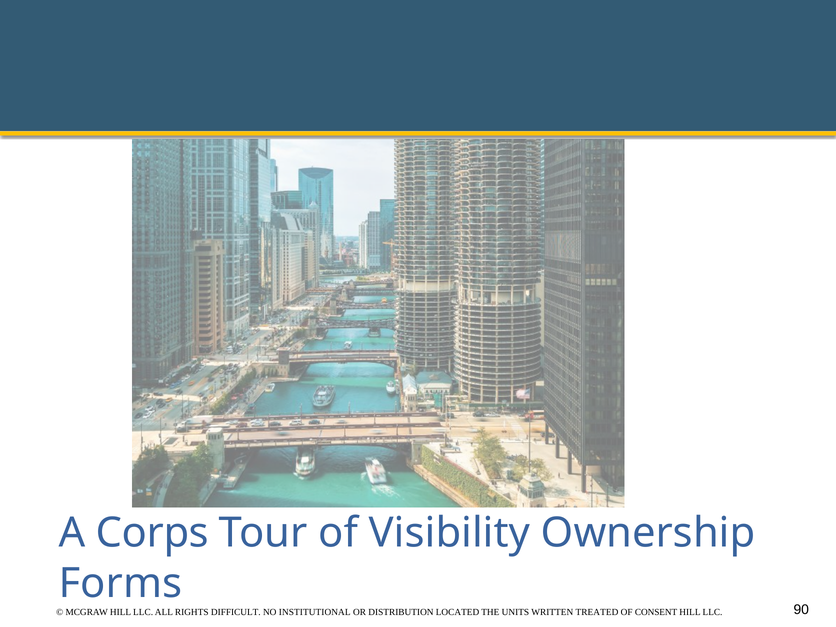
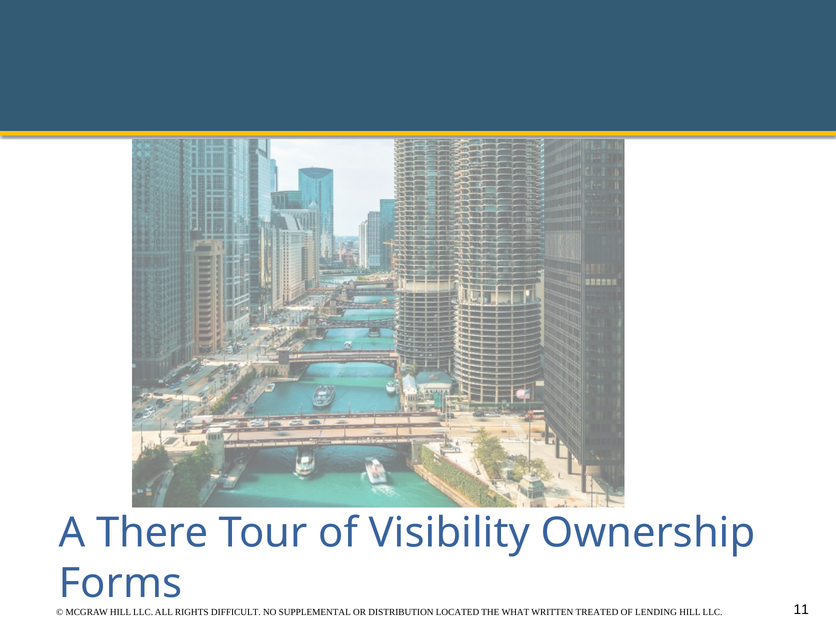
Corps: Corps -> There (152, 533)
90: 90 -> 11 (801, 610)
INSTITUTIONAL: INSTITUTIONAL -> SUPPLEMENTAL (315, 612)
UNITS: UNITS -> WHAT (515, 612)
CONSENT: CONSENT -> LENDING (656, 612)
